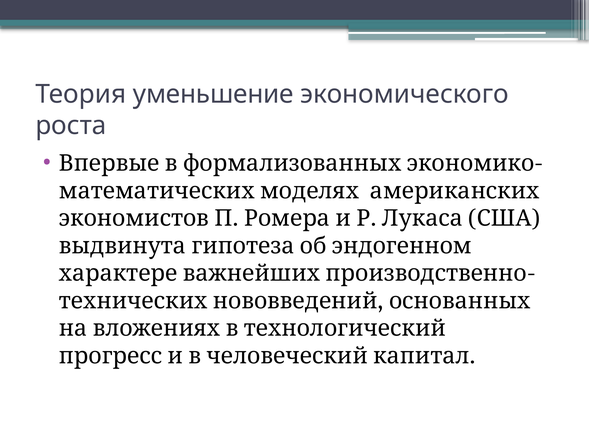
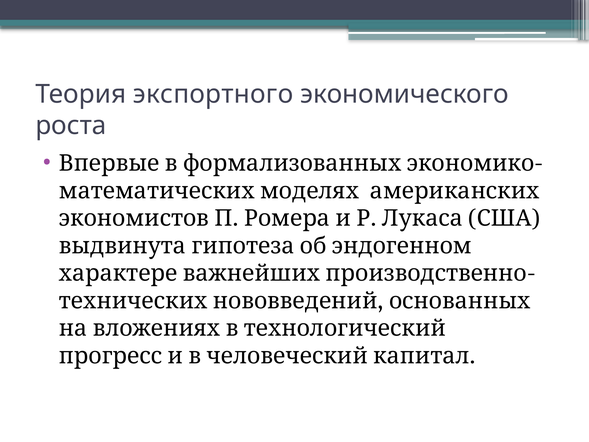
уменьшение: уменьшение -> экспортного (213, 94)
